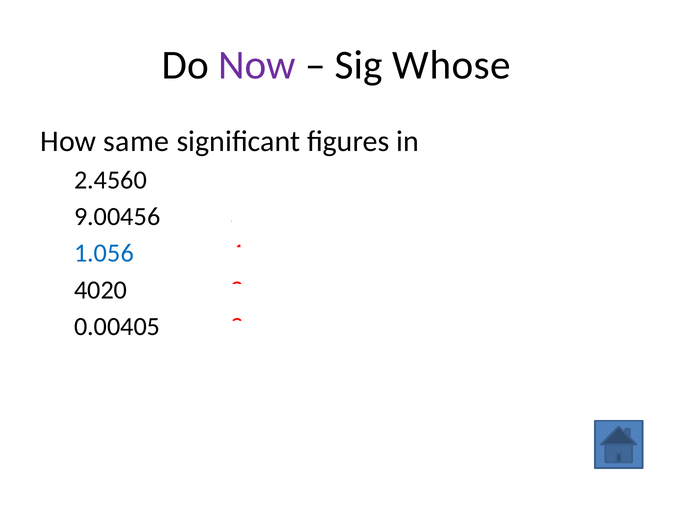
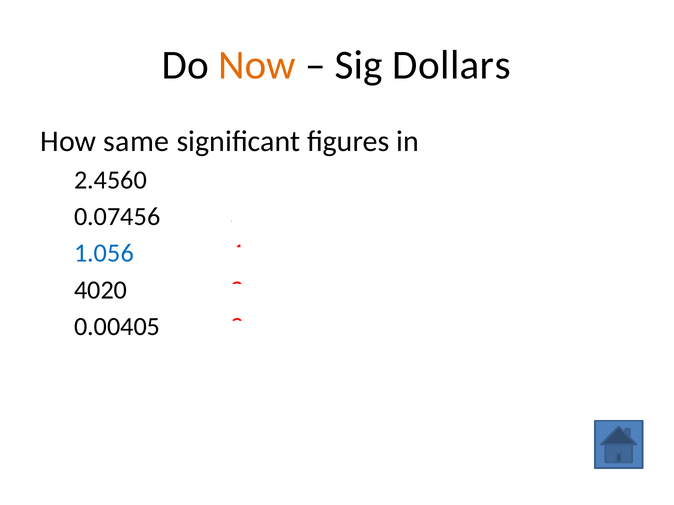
Now colour: purple -> orange (257, 65)
Whose: Whose -> Dollars (452, 65)
9.00456: 9.00456 -> 0.07456 (117, 217)
